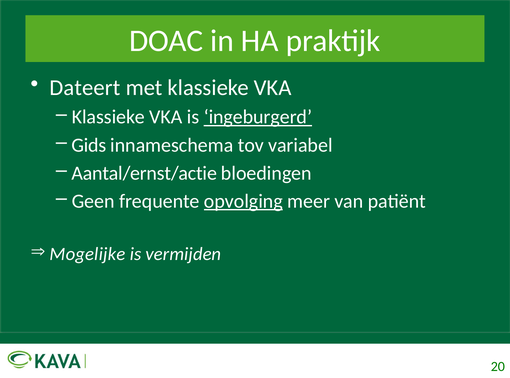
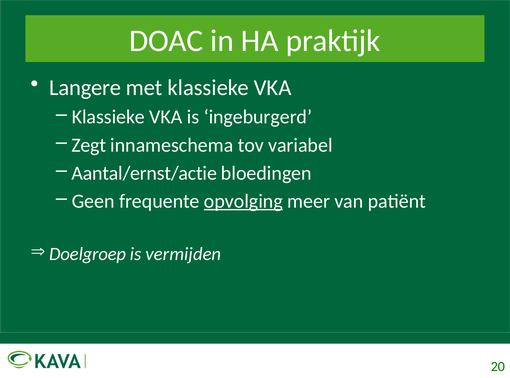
Dateert: Dateert -> Langere (85, 88)
ingeburgerd underline: present -> none (258, 117)
Gids: Gids -> Zegt (89, 145)
Mogelijke: Mogelijke -> Doelgroep (88, 254)
